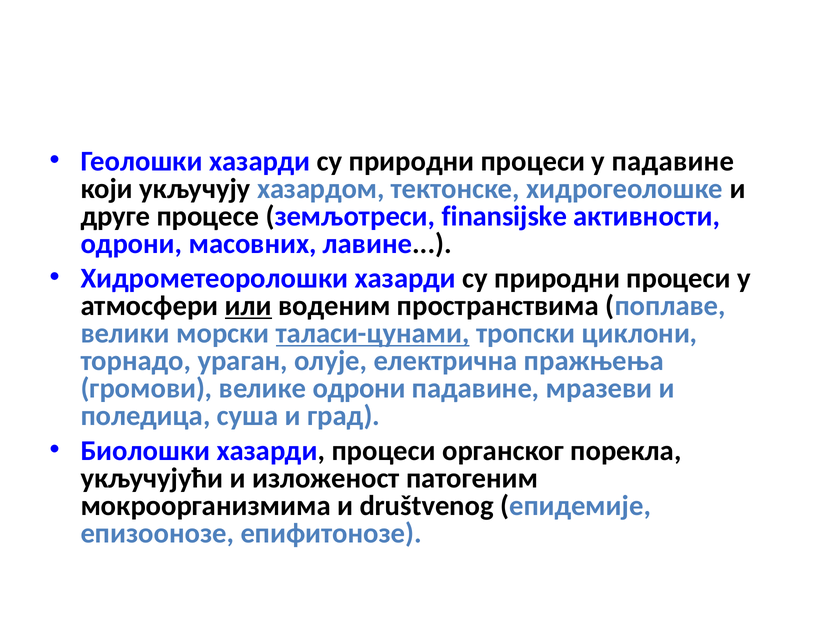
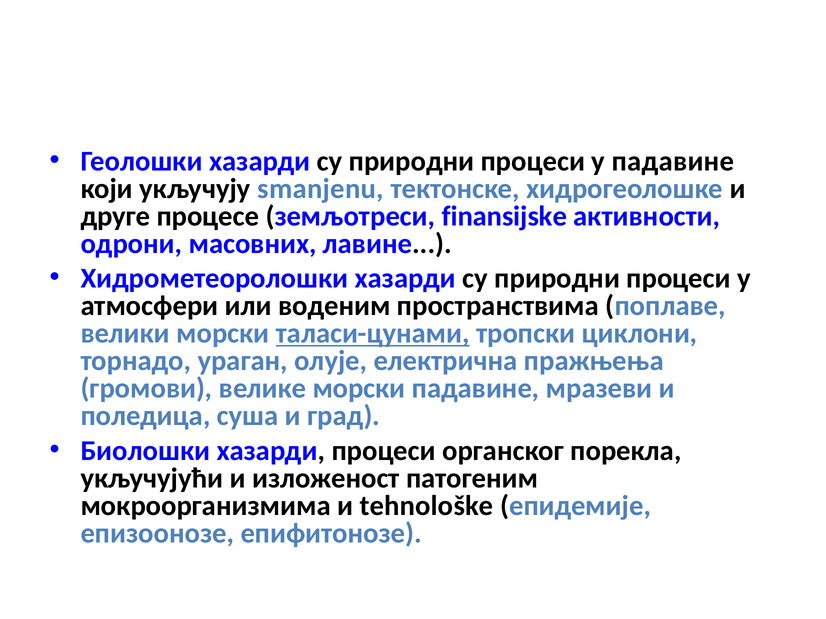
хазардом: хазардом -> smanjenu (321, 189)
или underline: present -> none (248, 306)
велике одрони: одрони -> морски (359, 389)
društvenog: društvenog -> tehnološke (426, 506)
